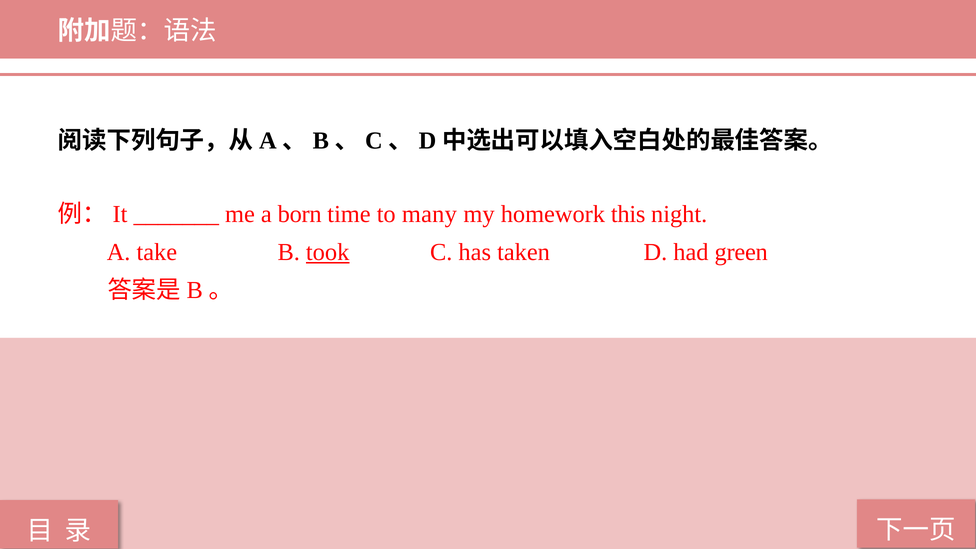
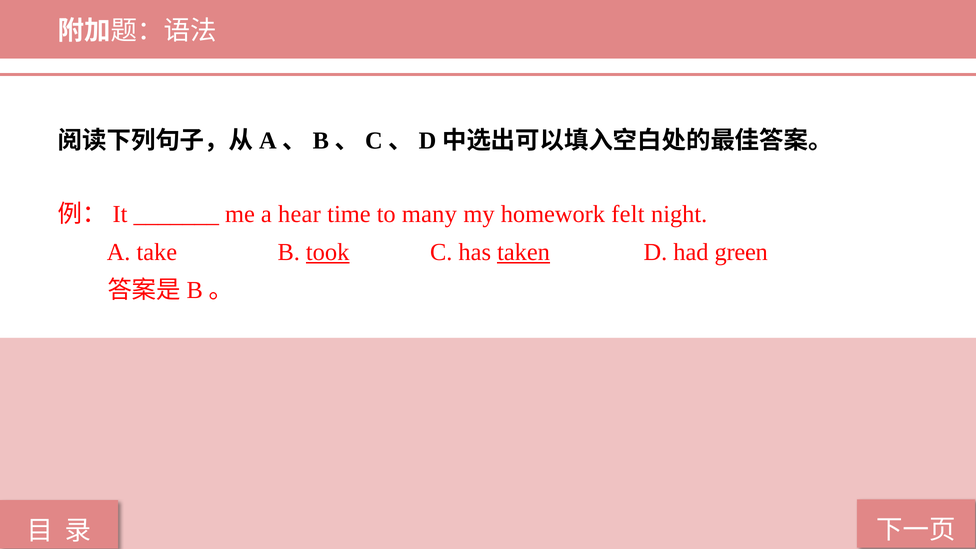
born: born -> hear (299, 214)
this: this -> felt (628, 214)
taken underline: none -> present (524, 252)
